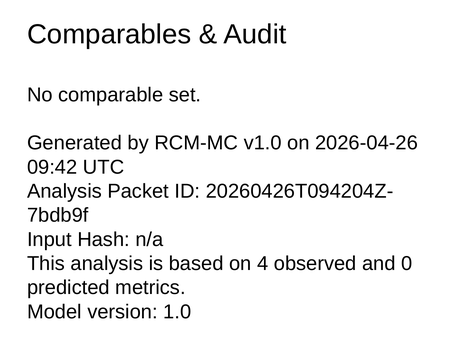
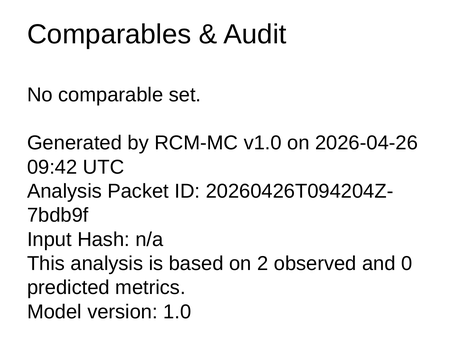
4: 4 -> 2 (263, 264)
